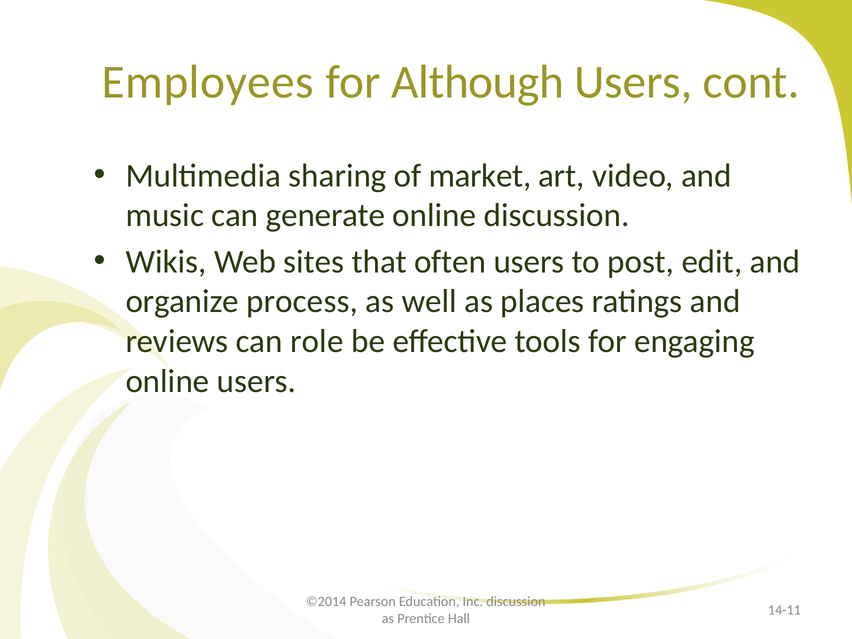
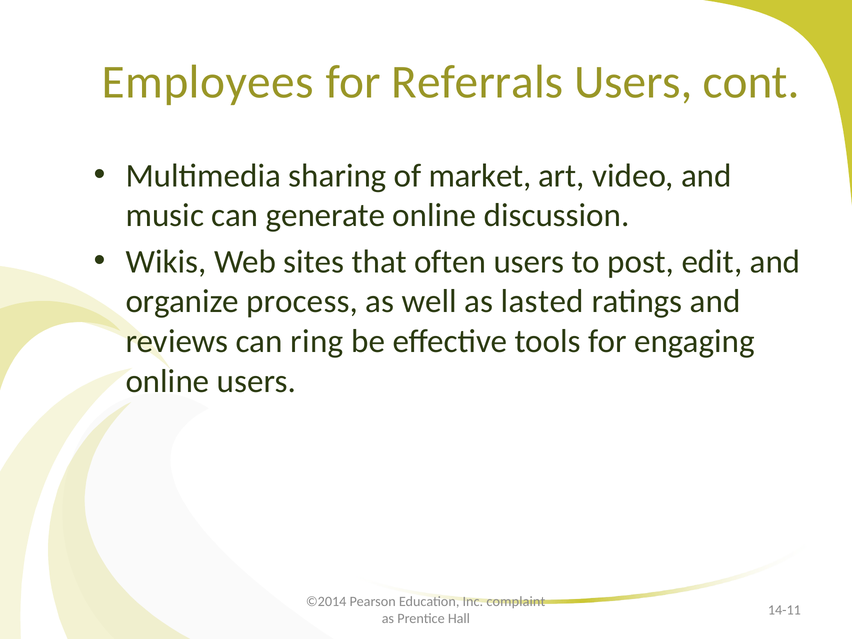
Although: Although -> Referrals (477, 82)
places: places -> lasted (542, 302)
role: role -> ring (317, 341)
Inc discussion: discussion -> complaint (516, 602)
